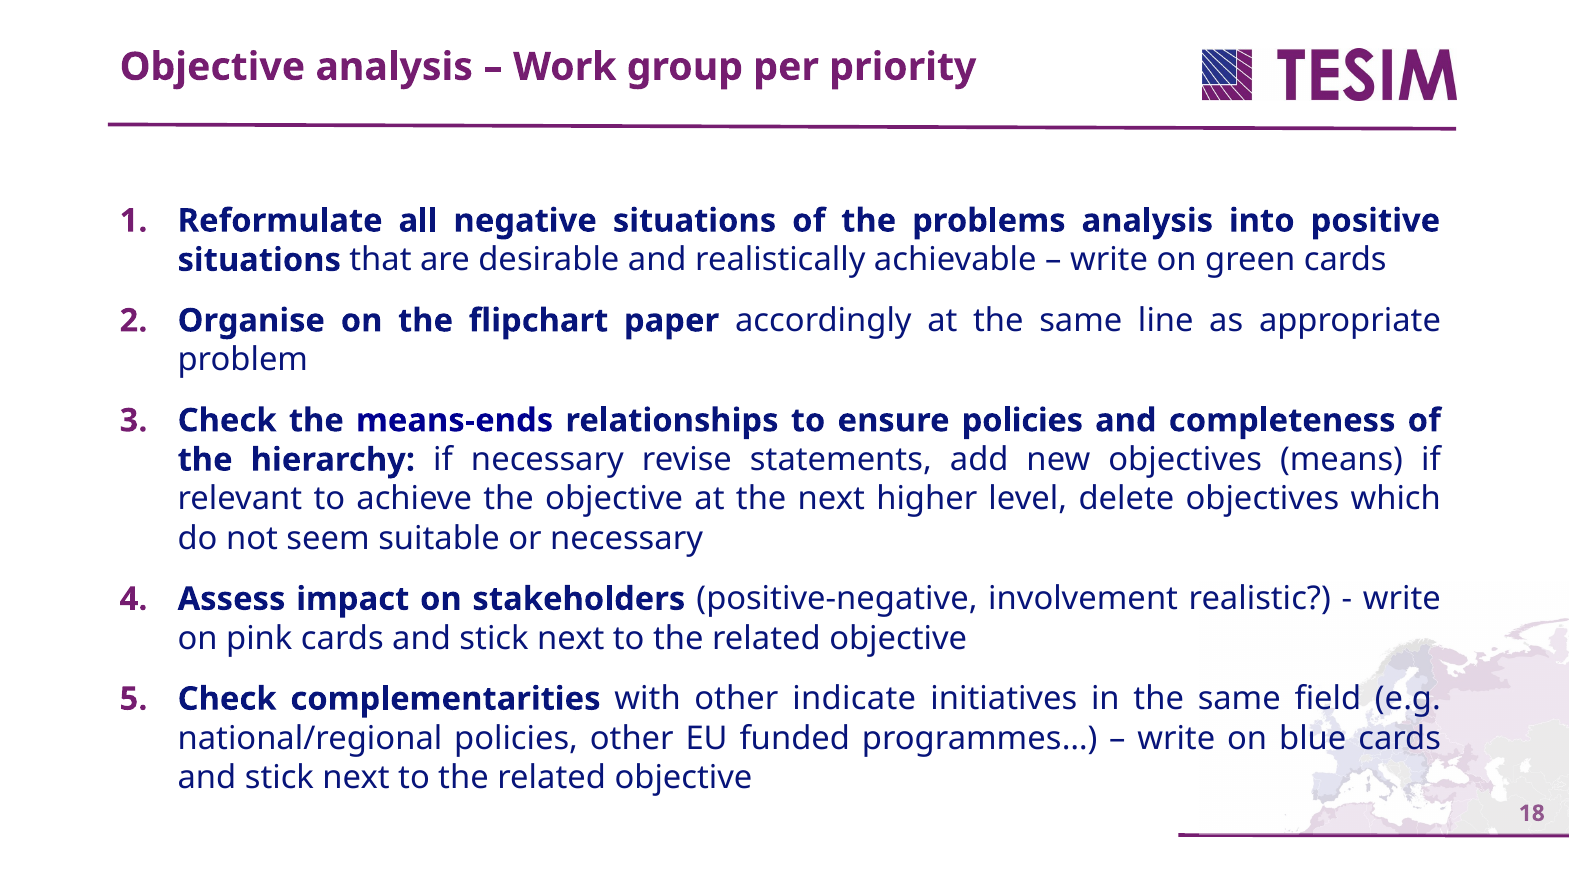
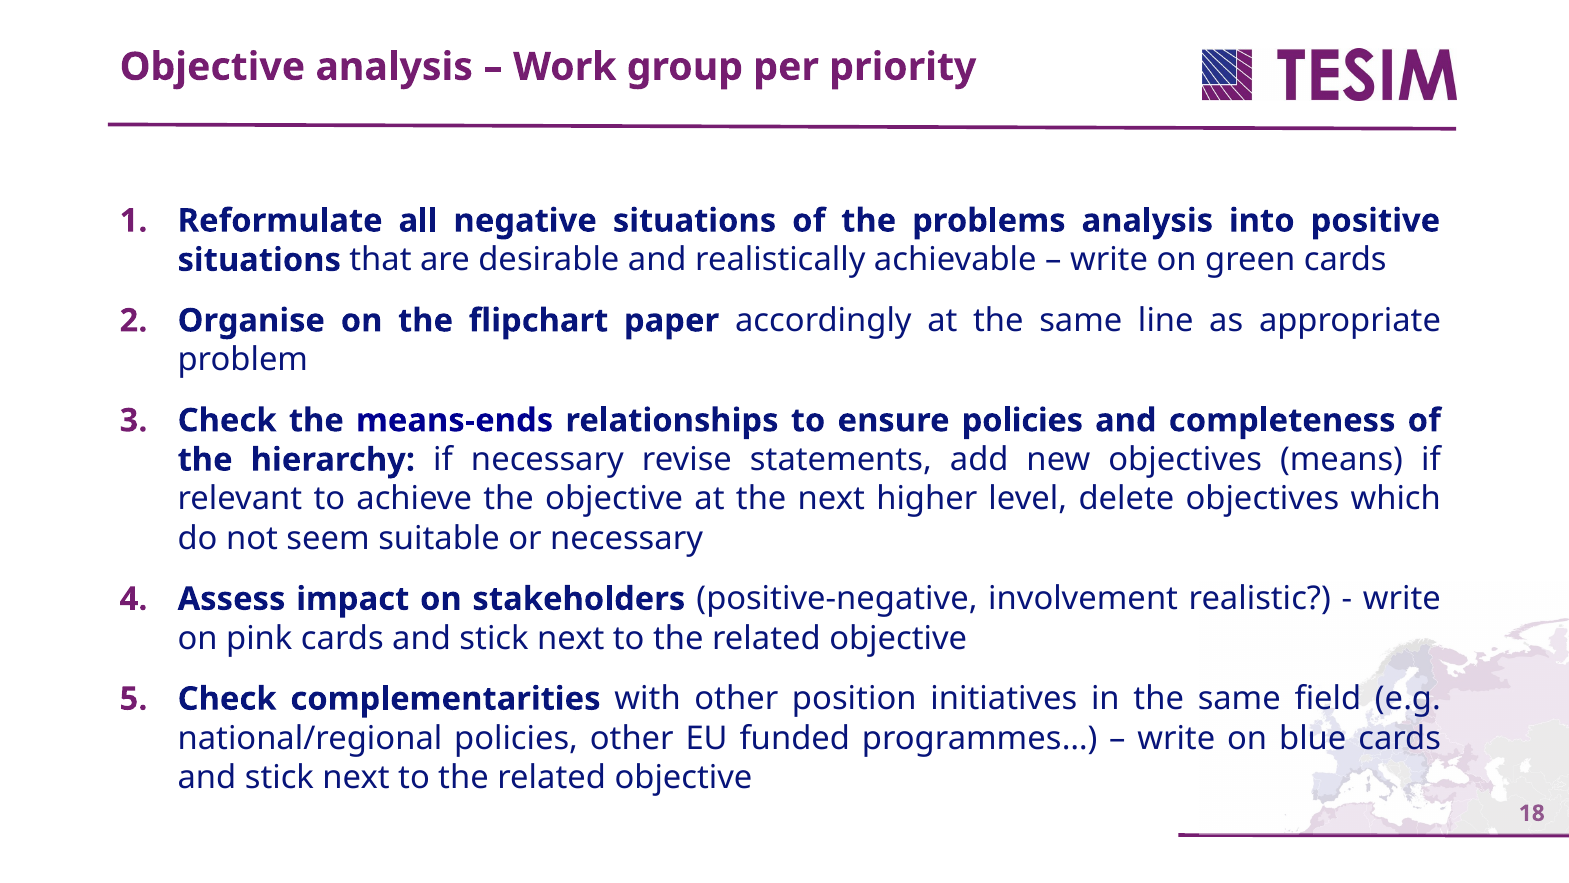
indicate: indicate -> position (854, 699)
